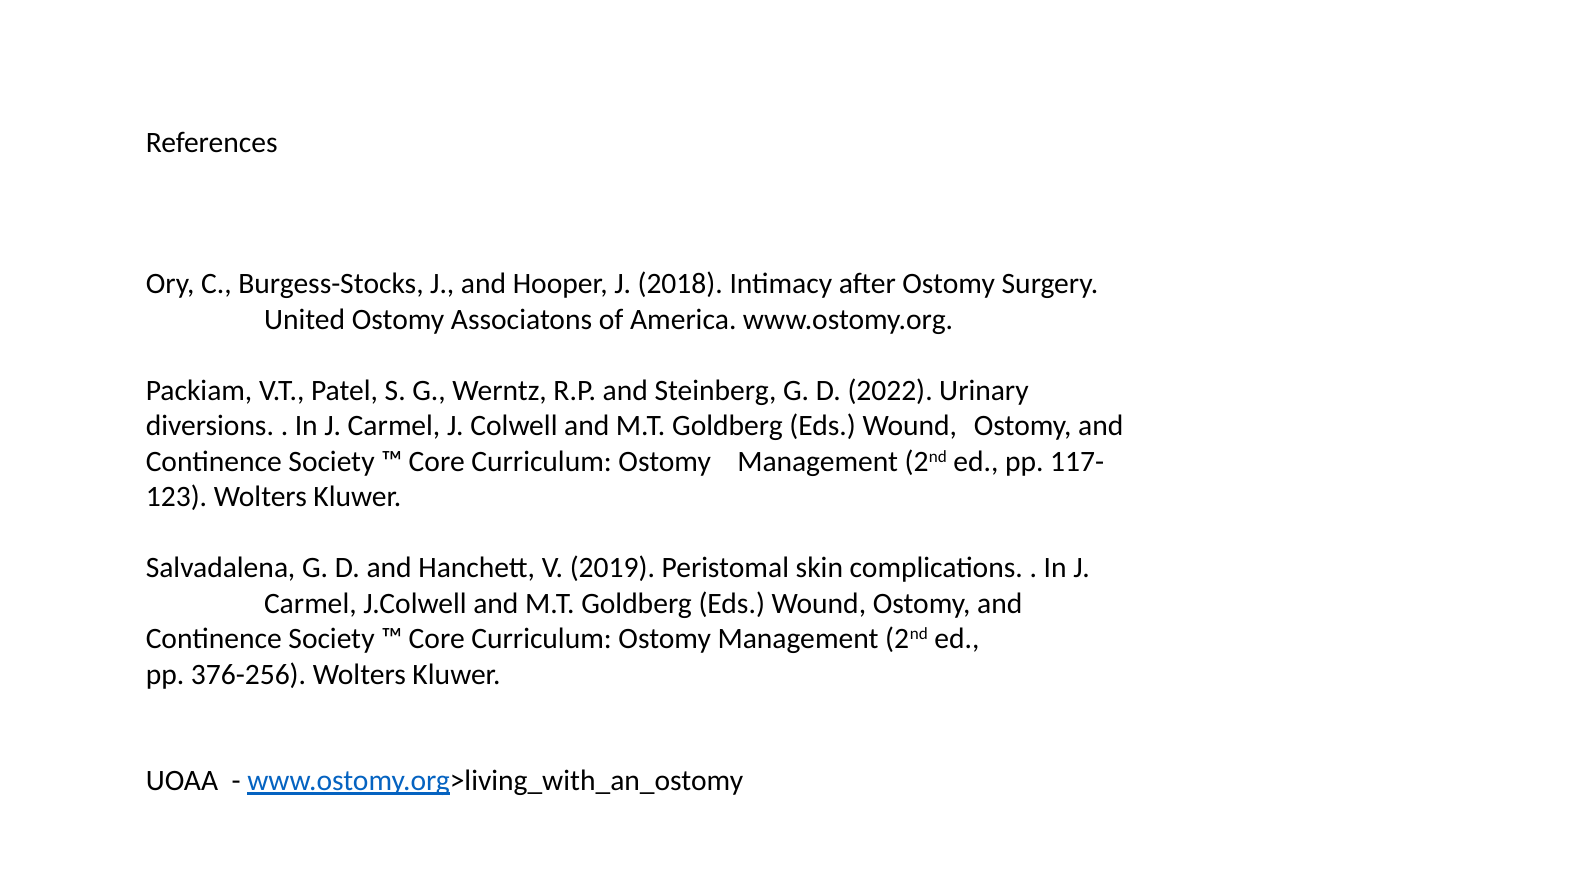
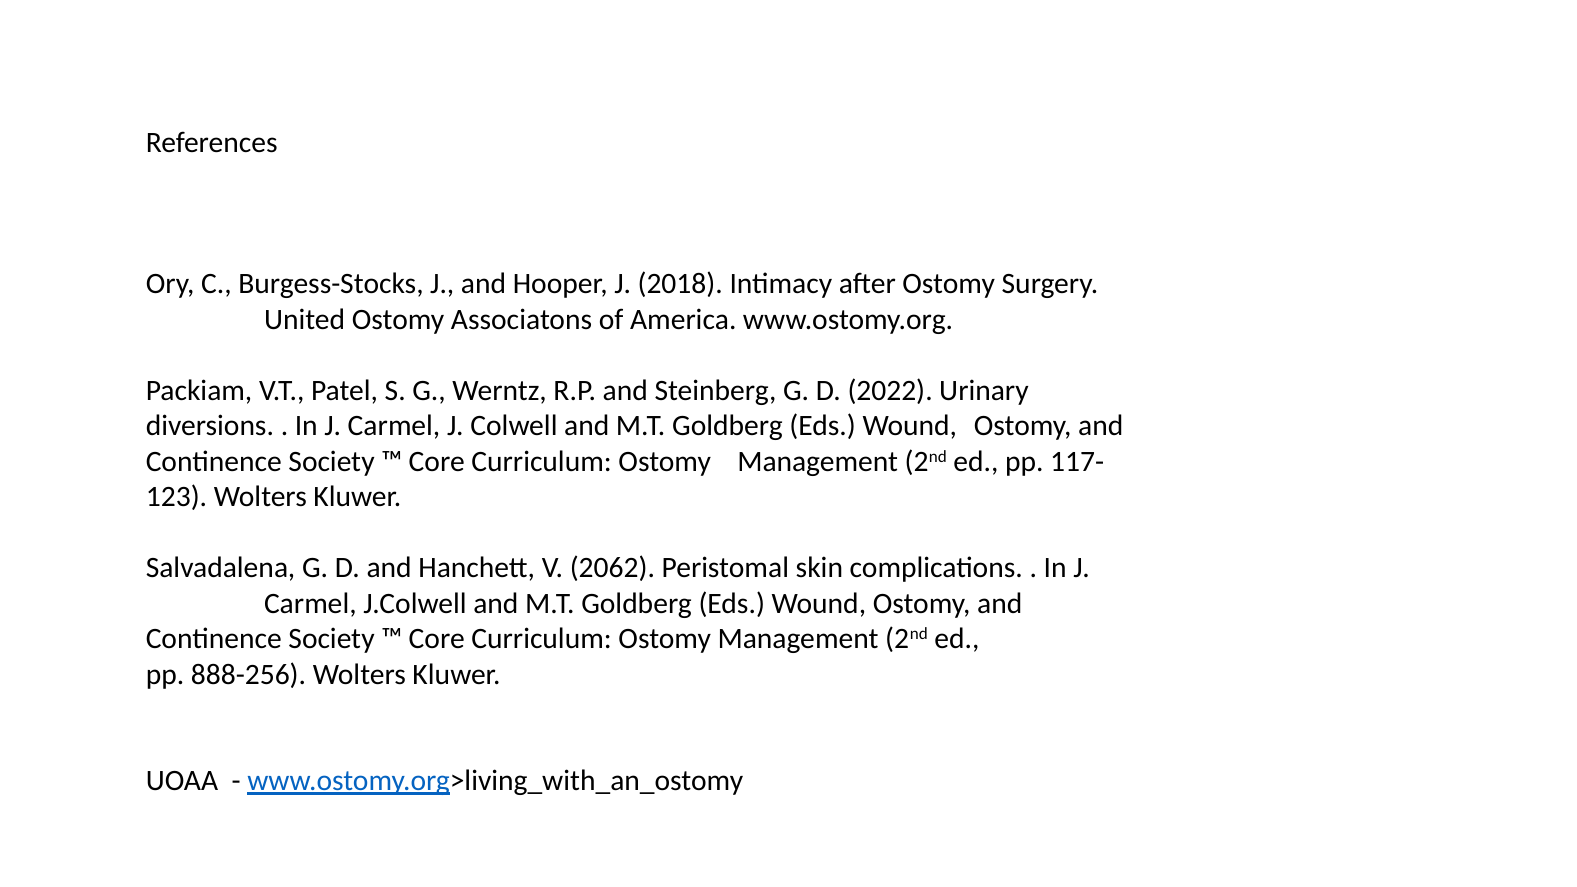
2019: 2019 -> 2062 (612, 568)
376-256: 376-256 -> 888-256 (249, 675)
